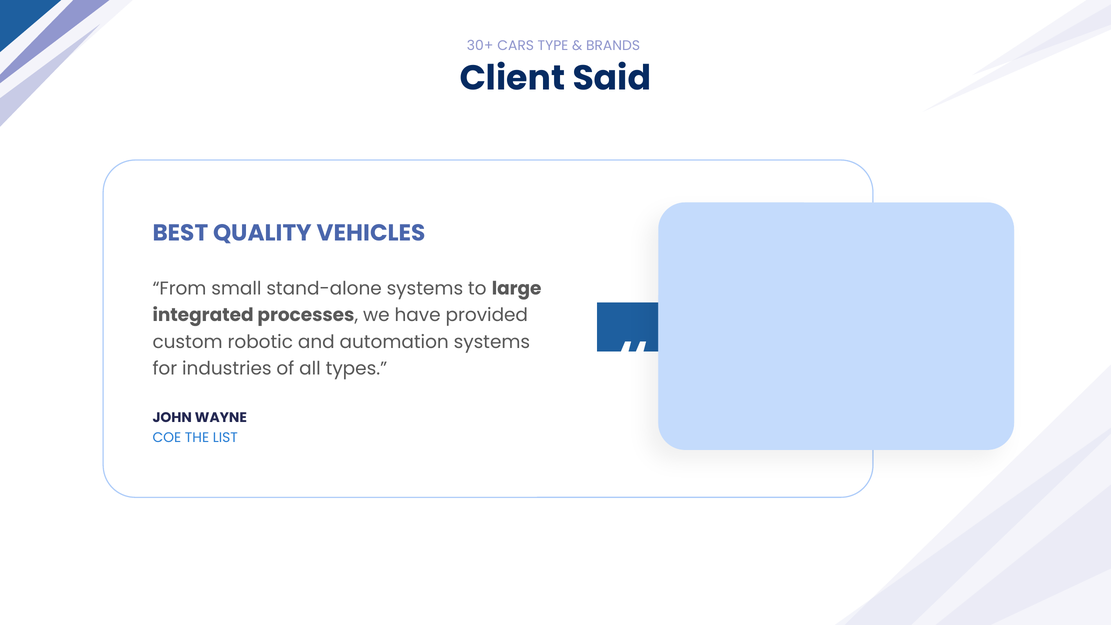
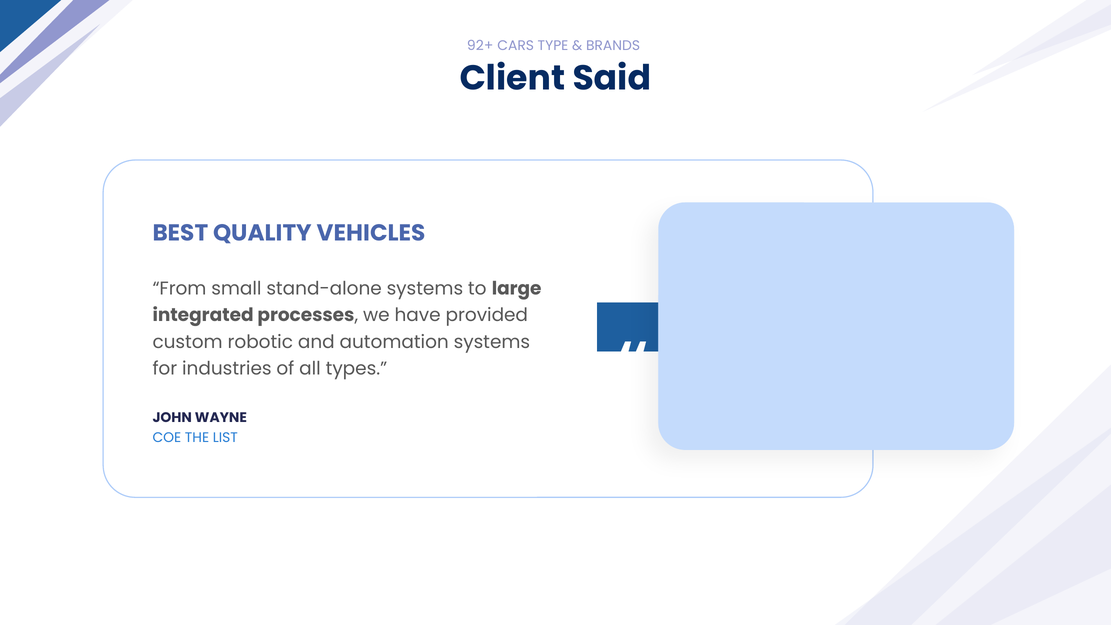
30+: 30+ -> 92+ (480, 46)
